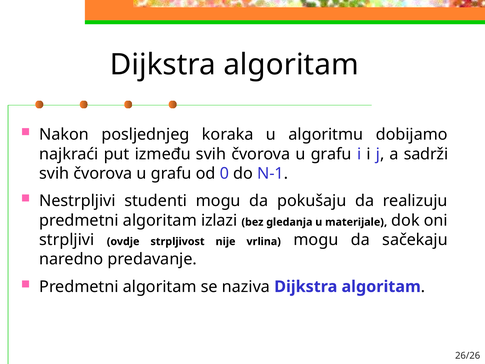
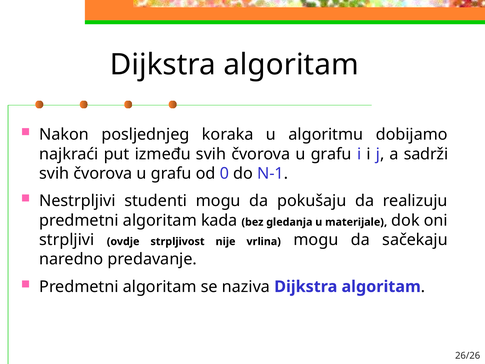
izlazi: izlazi -> kada (219, 220)
